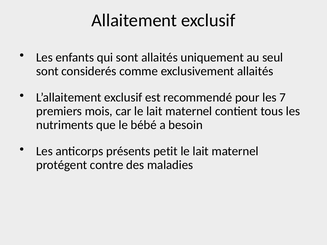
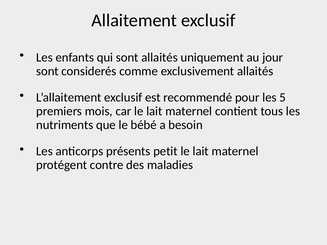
seul: seul -> jour (273, 57)
7: 7 -> 5 (283, 98)
